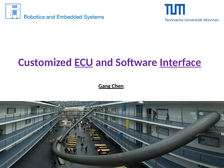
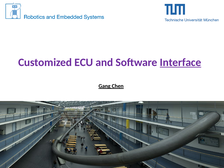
ECU underline: present -> none (84, 62)
